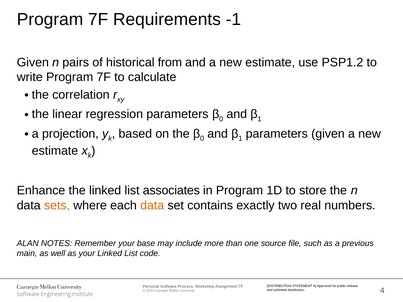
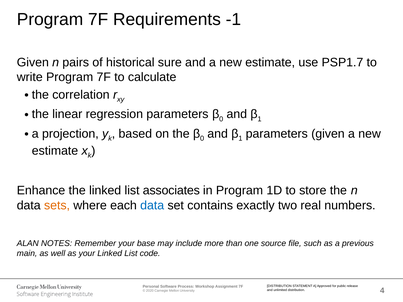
from: from -> sure (170, 62)
PSP1.2: PSP1.2 -> PSP1.7 (342, 62)
data colour: orange -> blue (152, 205)
